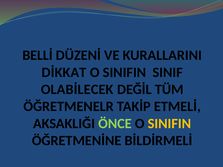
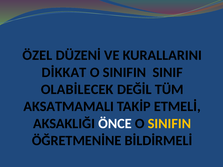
BELLİ: BELLİ -> ÖZEL (37, 55)
ÖĞRETMENELR: ÖĞRETMENELR -> AKSATMAMALI (69, 107)
ÖNCE colour: light green -> white (115, 124)
